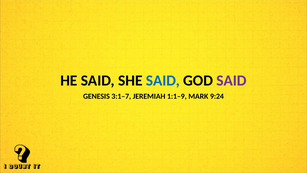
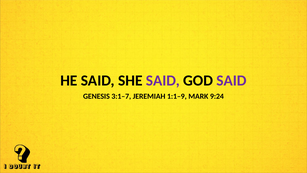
SAID colour: blue -> purple (163, 80)
